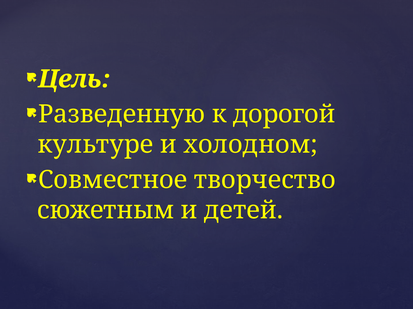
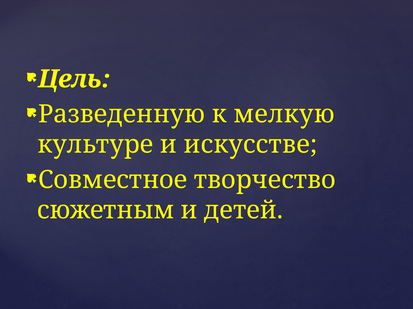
дорогой: дорогой -> мелкую (284, 115)
холодном: холодном -> искусстве (250, 145)
